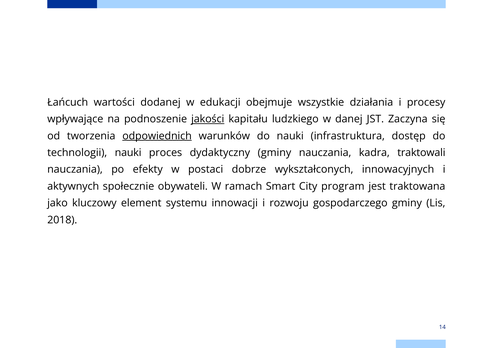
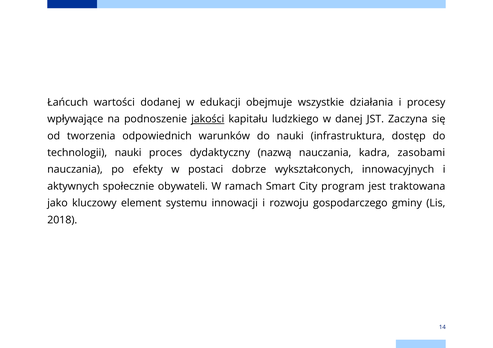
odpowiednich underline: present -> none (157, 136)
dydaktyczny gminy: gminy -> nazwą (275, 153)
traktowali: traktowali -> zasobami (421, 153)
